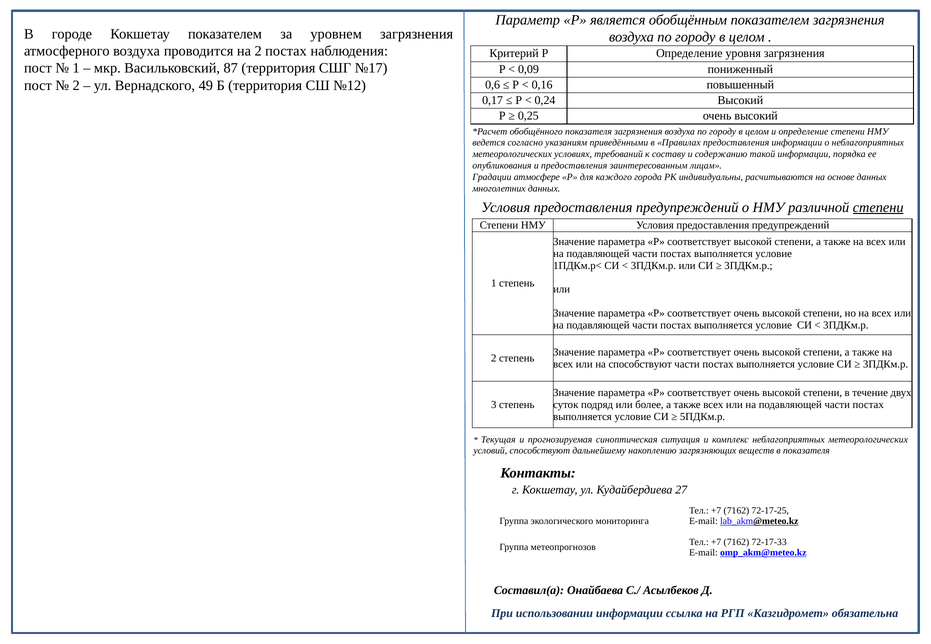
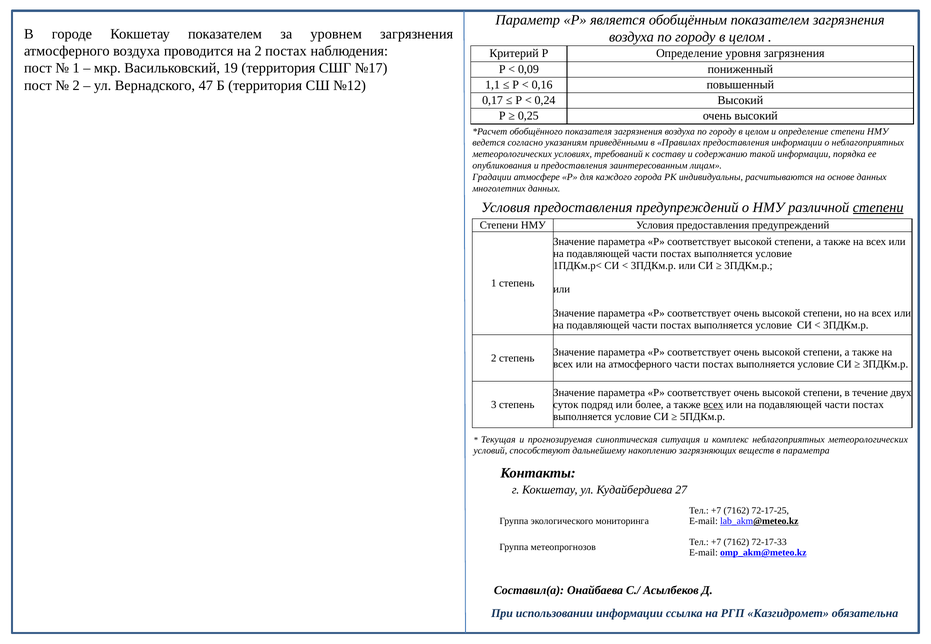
87: 87 -> 19 (231, 68)
49: 49 -> 47 (206, 85)
0,6: 0,6 -> 1,1 (493, 85)
на способствуют: способствуют -> атмосферного (640, 365)
всех underline: none -> present (713, 405)
в показателя: показателя -> параметра (806, 451)
